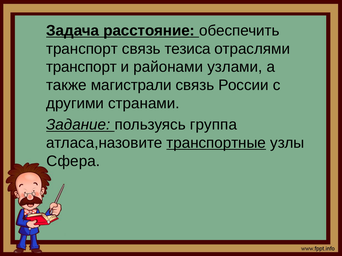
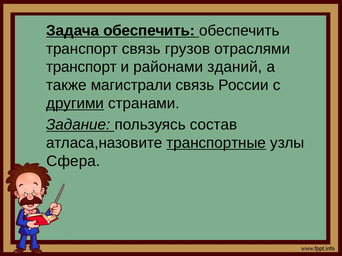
Задача расстояние: расстояние -> обеспечить (149, 31)
тезиса: тезиса -> грузов (188, 49)
узлами: узлами -> зданий (235, 67)
другими underline: none -> present (75, 104)
группа: группа -> состав (214, 125)
